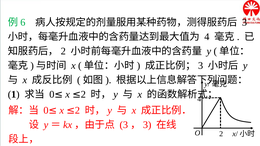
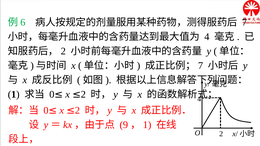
3: 3 -> 7 (244, 22)
3: 3 -> 7 (201, 66)
3: 3 -> 9 (124, 125)
3: 3 -> 1 (147, 125)
